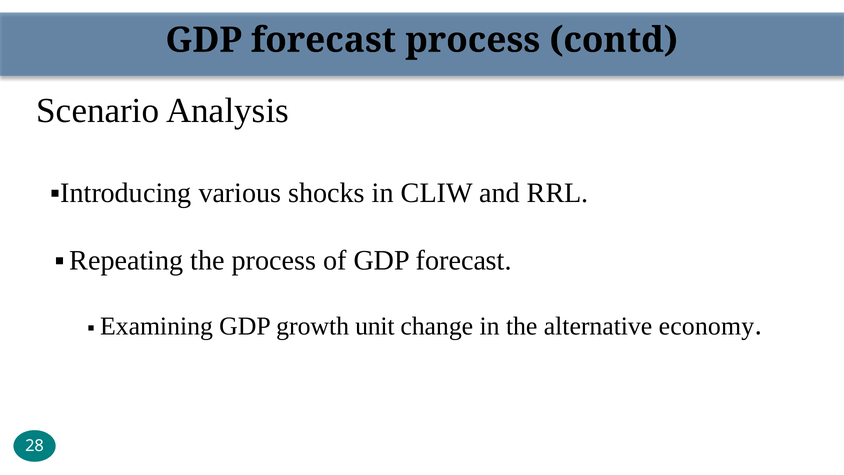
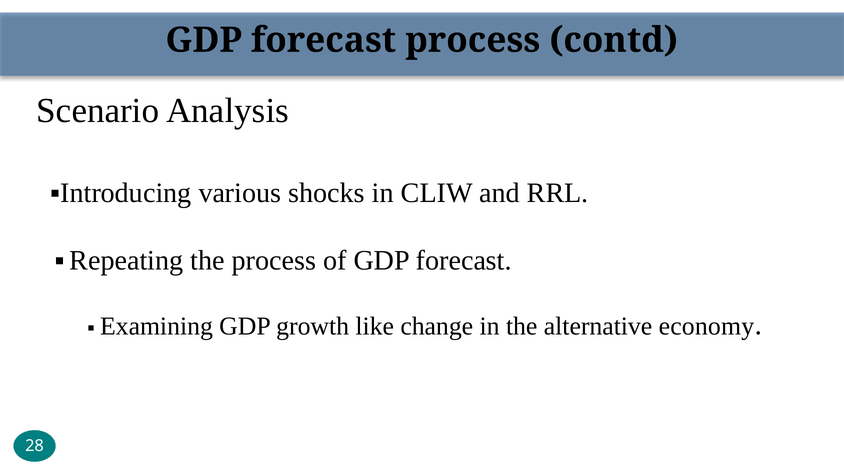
unit: unit -> like (375, 327)
